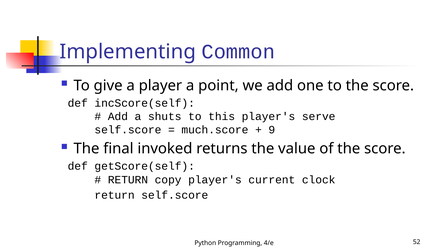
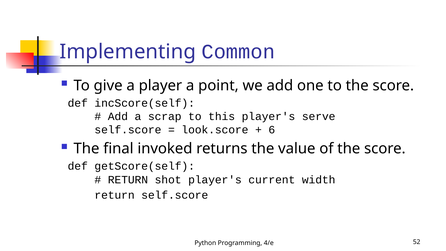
shuts: shuts -> scrap (165, 116)
much.score: much.score -> look.score (215, 130)
9: 9 -> 6 (272, 130)
copy: copy -> shot (168, 180)
clock: clock -> width (319, 180)
